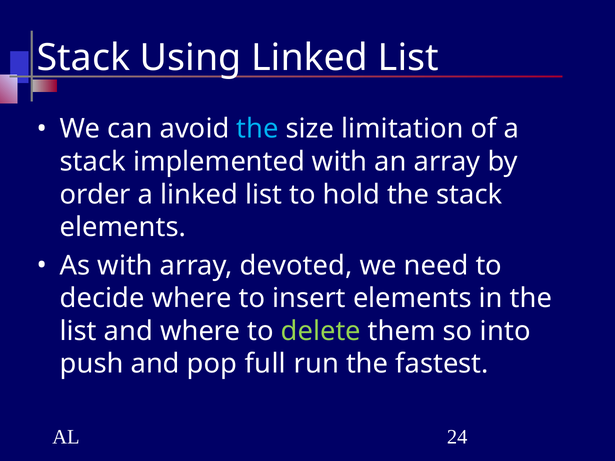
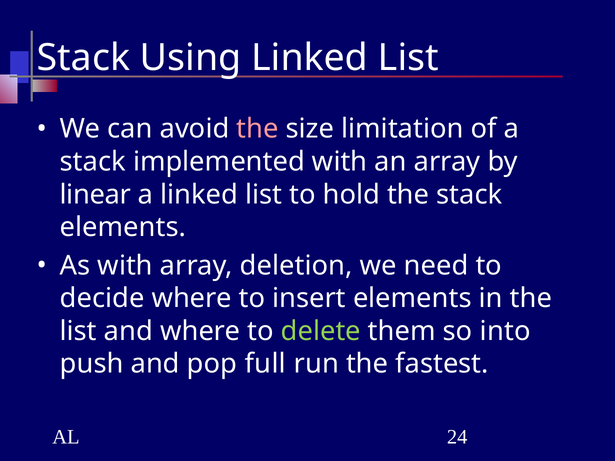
the colour: light blue -> pink (258, 129)
order: order -> linear (95, 195)
devoted: devoted -> deletion (296, 266)
